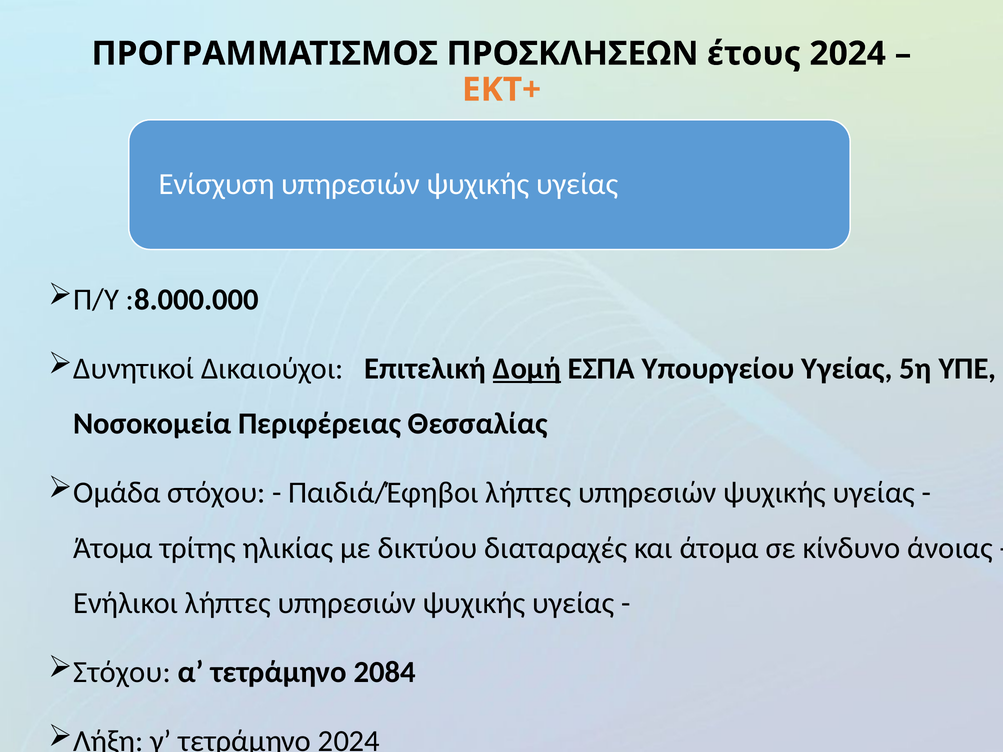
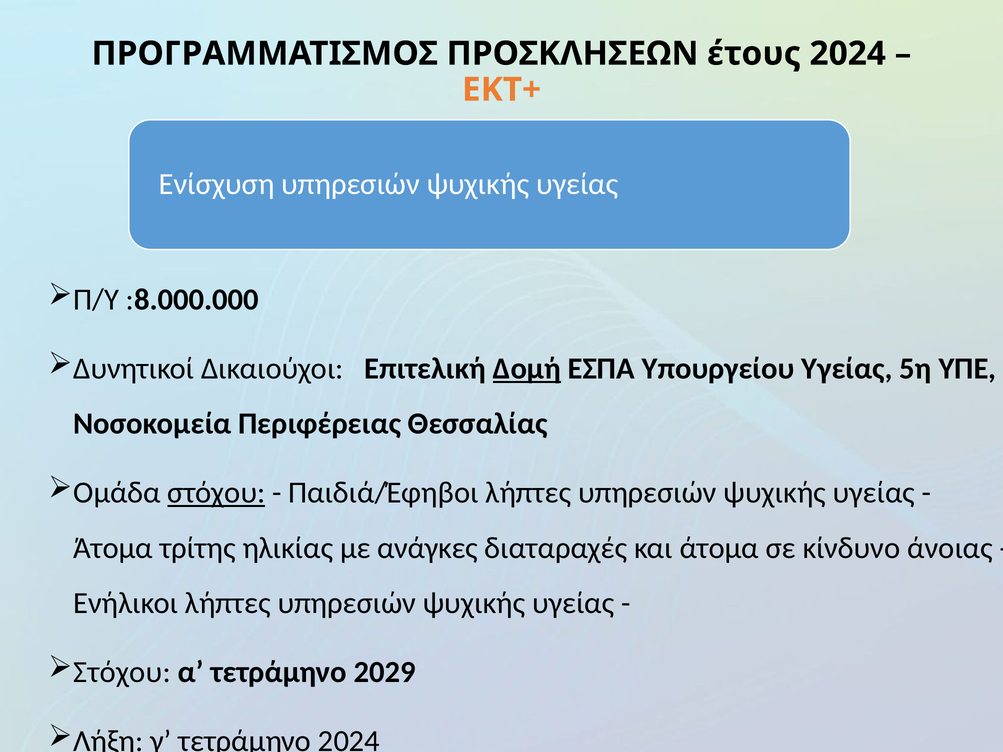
στόχου underline: none -> present (216, 493)
δικτύου: δικτύου -> ανάγκες (428, 548)
2084: 2084 -> 2029 (385, 672)
